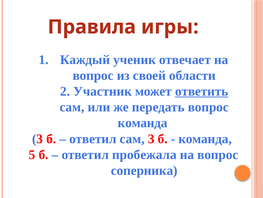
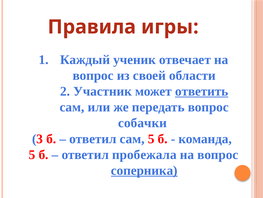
команда: команда -> собачки (143, 123)
сам 3: 3 -> 5 (151, 138)
соперника underline: none -> present (144, 170)
